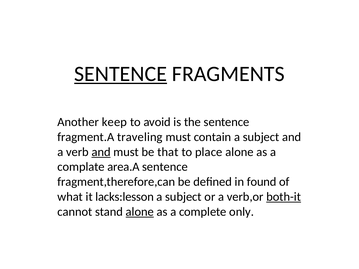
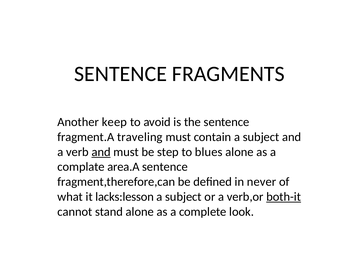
SENTENCE underline: present -> none (121, 74)
that: that -> step (168, 152)
place: place -> blues (209, 152)
found: found -> never (262, 182)
alone underline: present -> none (140, 212)
only: only -> look (242, 212)
